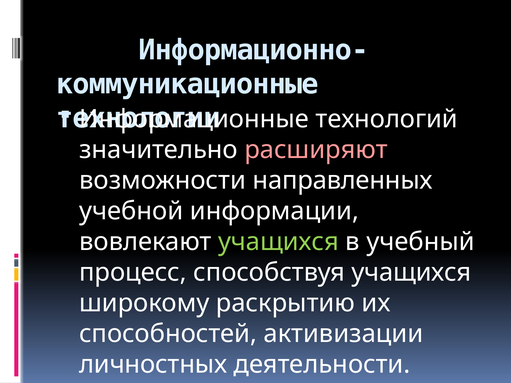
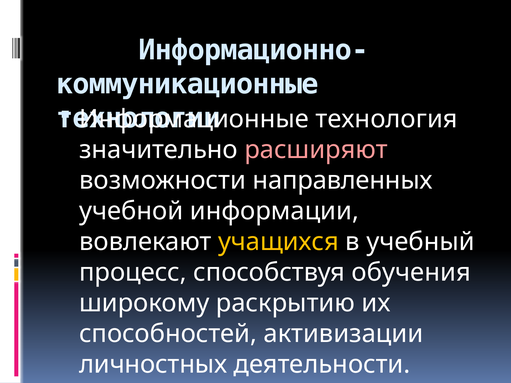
технологий: технологий -> технология (387, 119)
учащихся colour: light green -> yellow (278, 242)
способствуя учащихся: учащихся -> обучения (411, 273)
